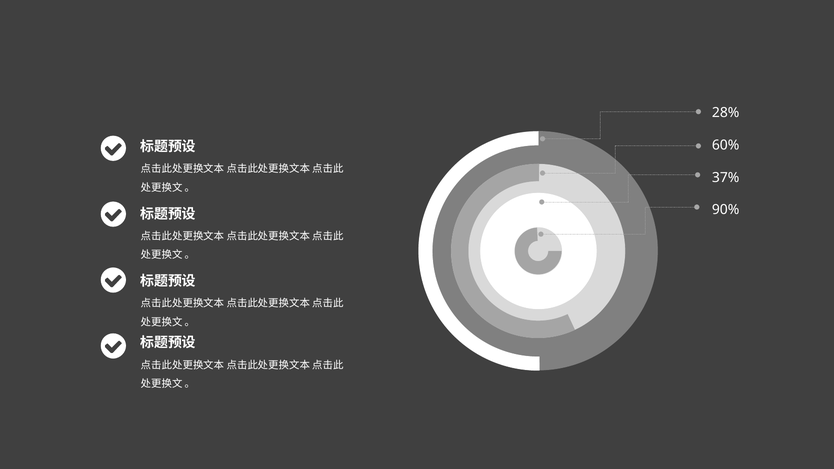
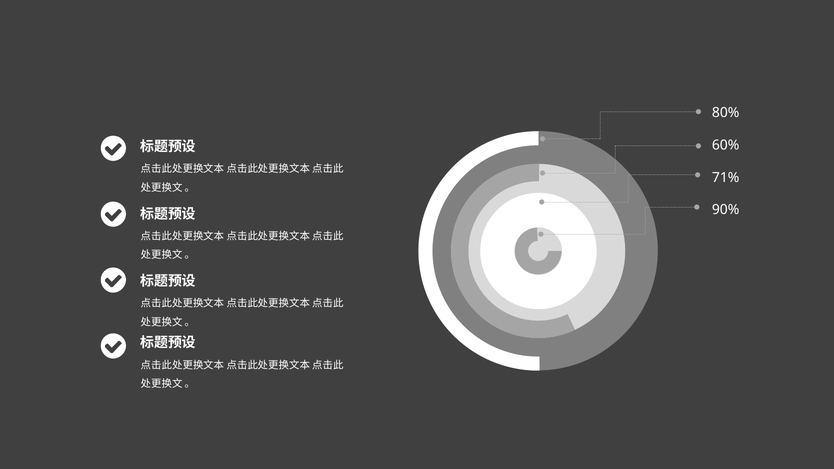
28%: 28% -> 80% (726, 113)
37%: 37% -> 71% (726, 177)
